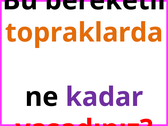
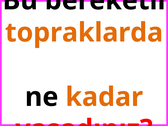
kadar colour: purple -> orange (104, 97)
